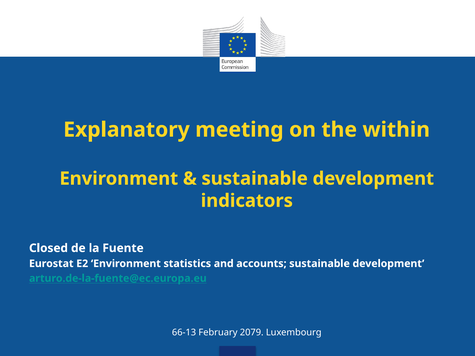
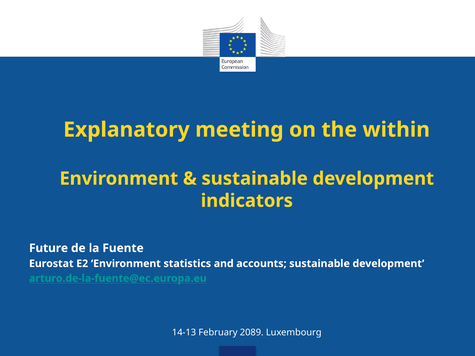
Closed: Closed -> Future (49, 248)
66-13: 66-13 -> 14-13 (184, 333)
2079: 2079 -> 2089 (252, 333)
